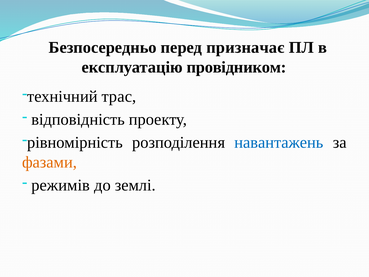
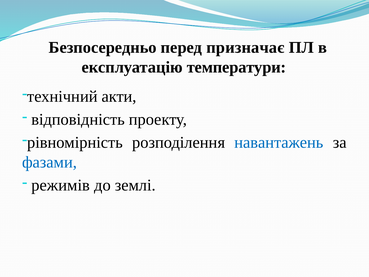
провідником: провідником -> температури (236, 67)
трас: трас -> акти (119, 96)
фазами colour: orange -> blue (50, 162)
